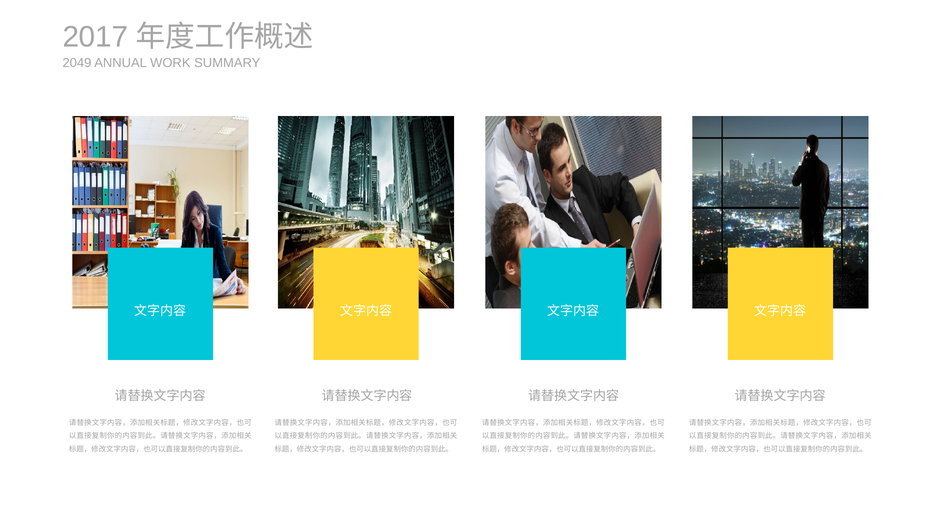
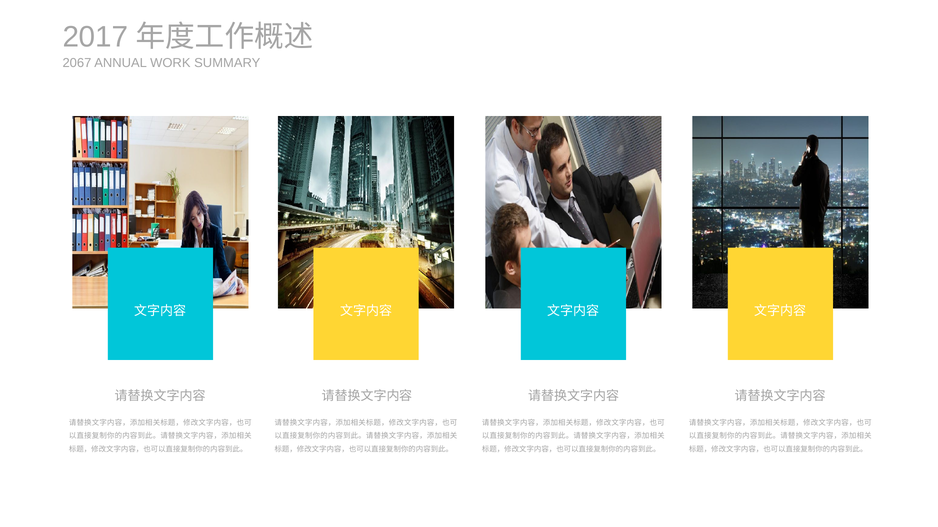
2049: 2049 -> 2067 (77, 63)
